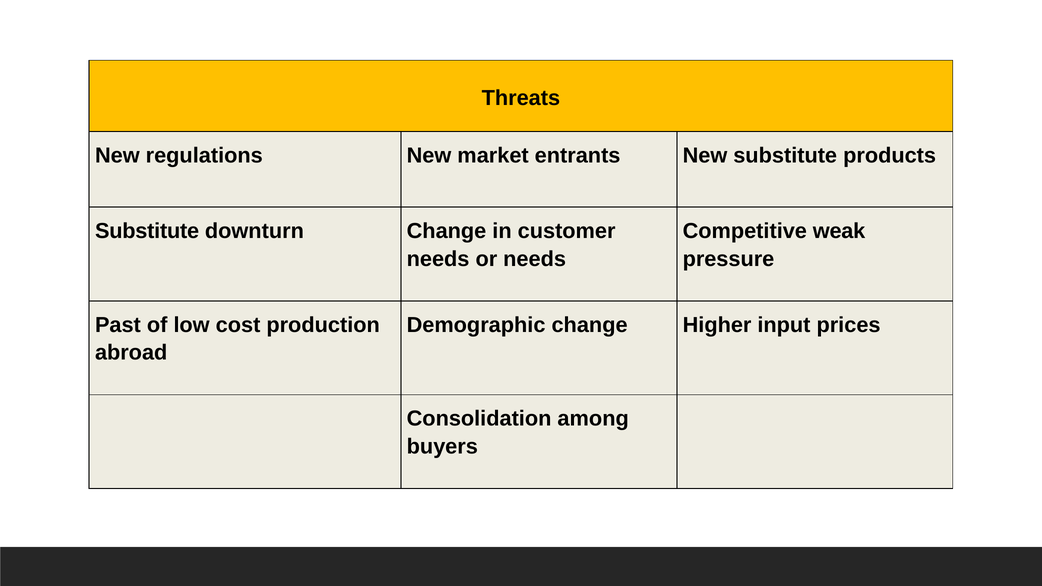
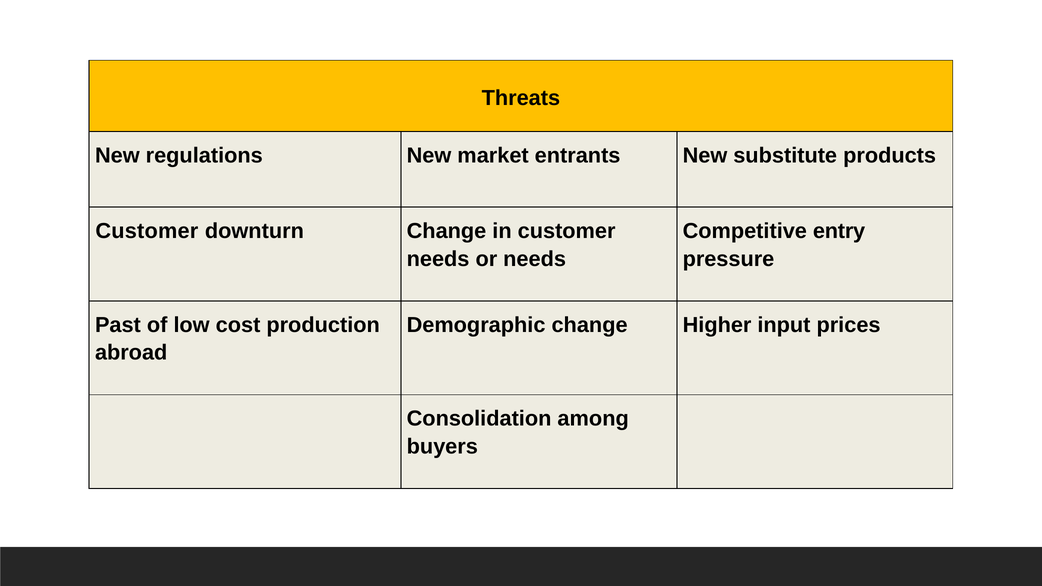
Substitute: Substitute -> Customer (147, 231)
weak: weak -> entry (839, 231)
